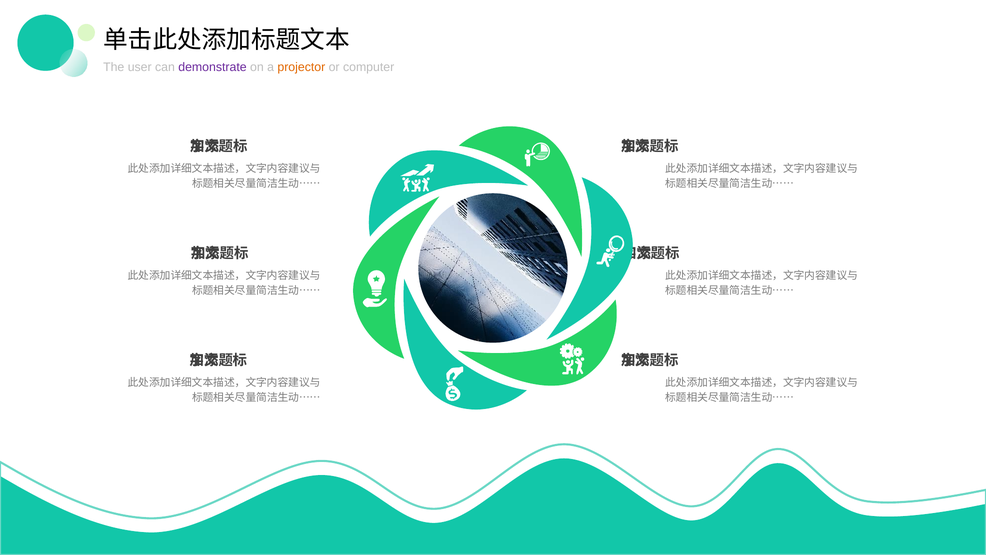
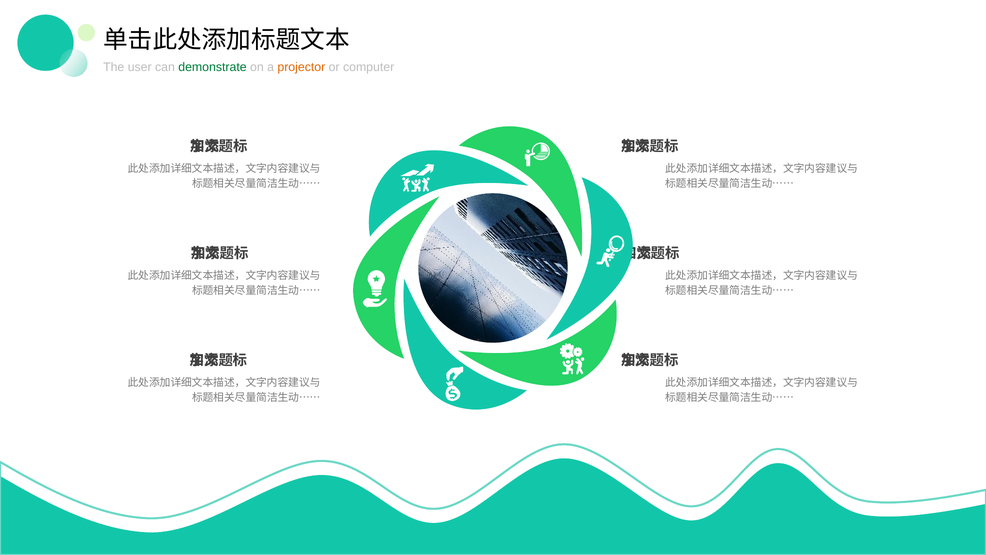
demonstrate colour: purple -> green (212, 67)
